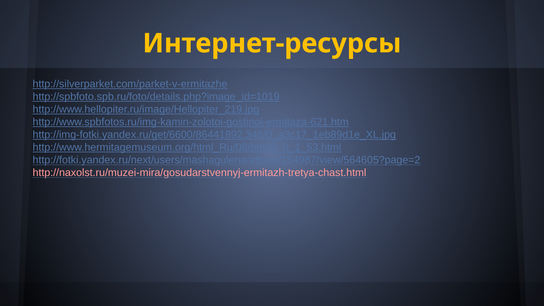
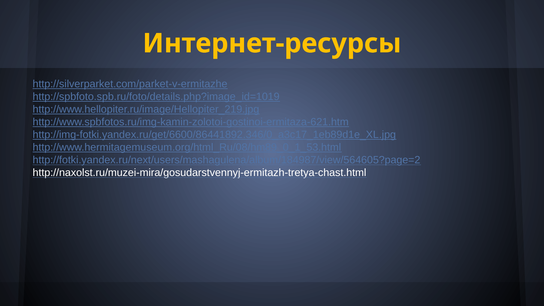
http://naxolst.ru/muzei-mira/gosudarstvennyj-ermitazh-tretya-chast.html colour: pink -> white (199, 173)
